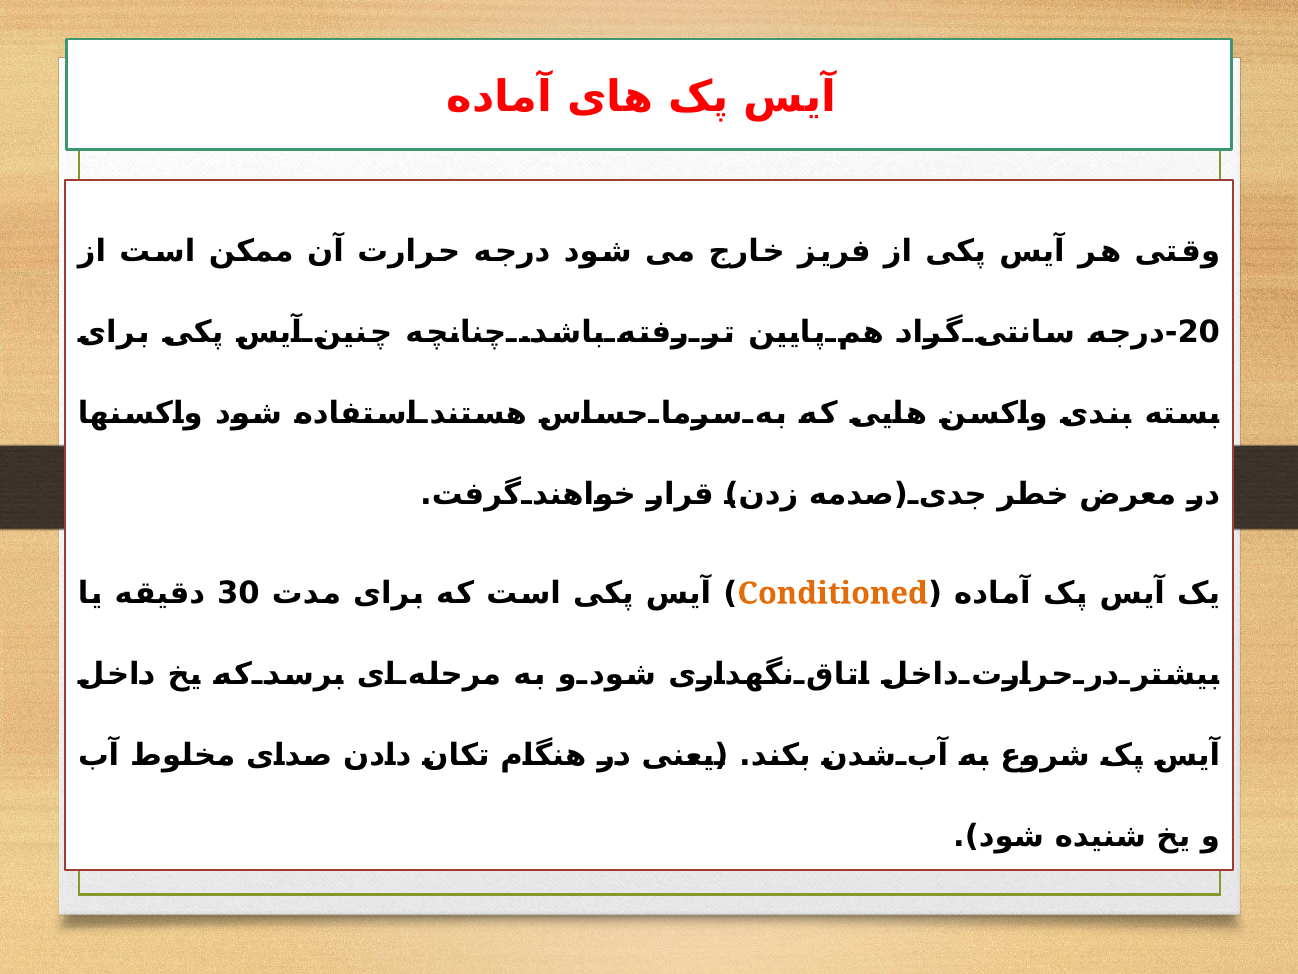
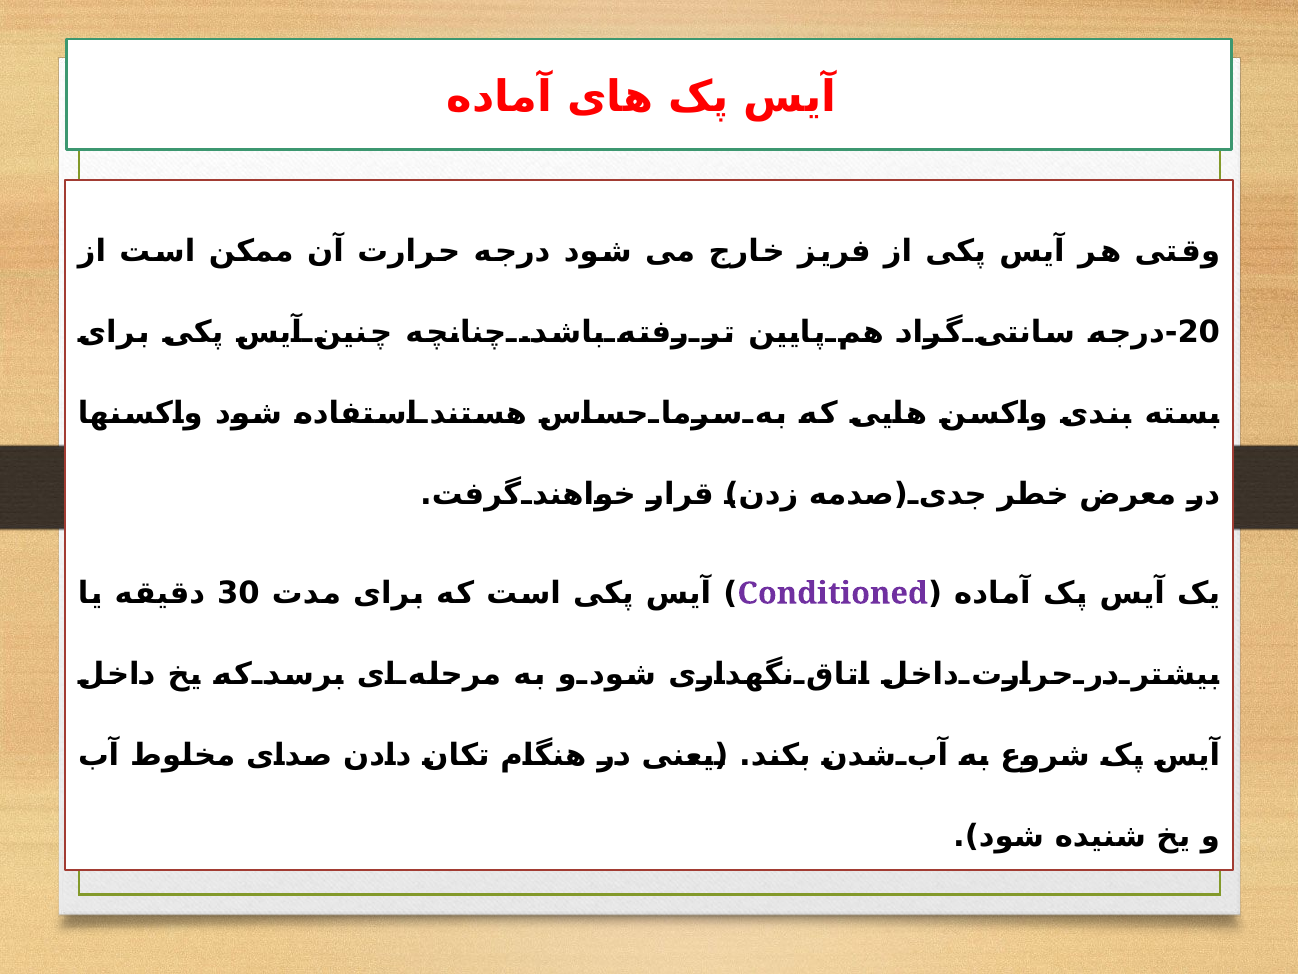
Conditioned colour: orange -> purple (833, 593)
